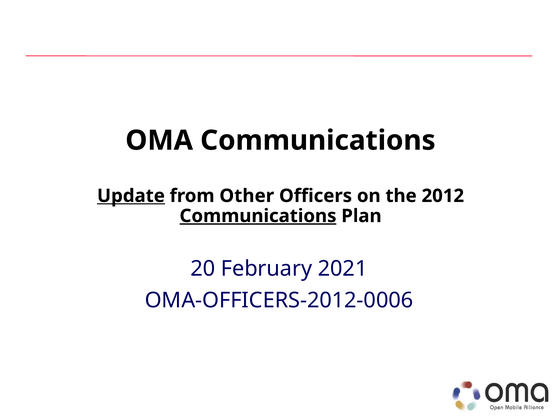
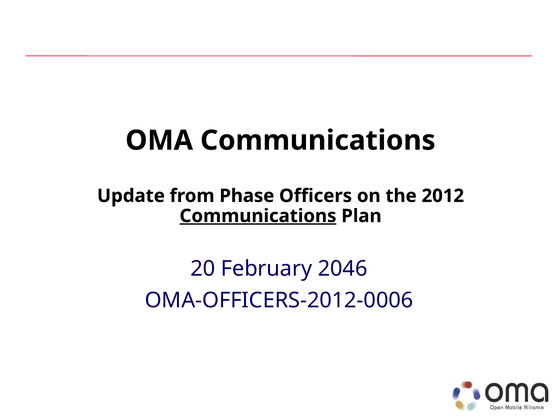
Update underline: present -> none (131, 196)
Other: Other -> Phase (247, 196)
2021: 2021 -> 2046 (343, 268)
